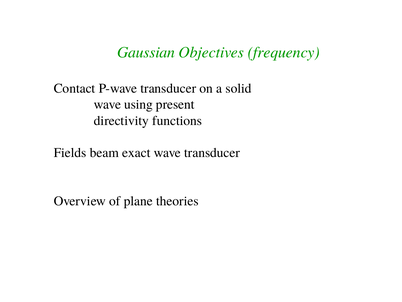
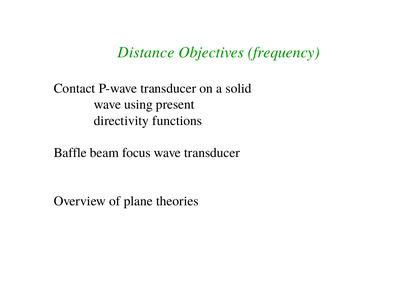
Gaussian: Gaussian -> Distance (146, 52)
Fields: Fields -> Baffle (70, 153)
exact: exact -> focus (136, 153)
